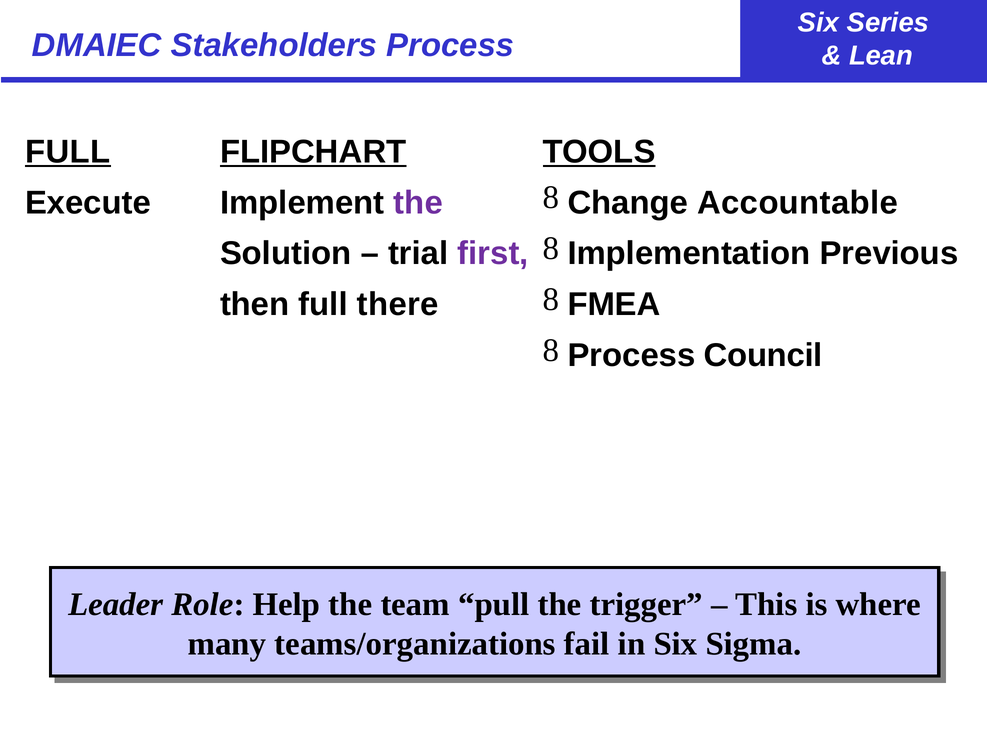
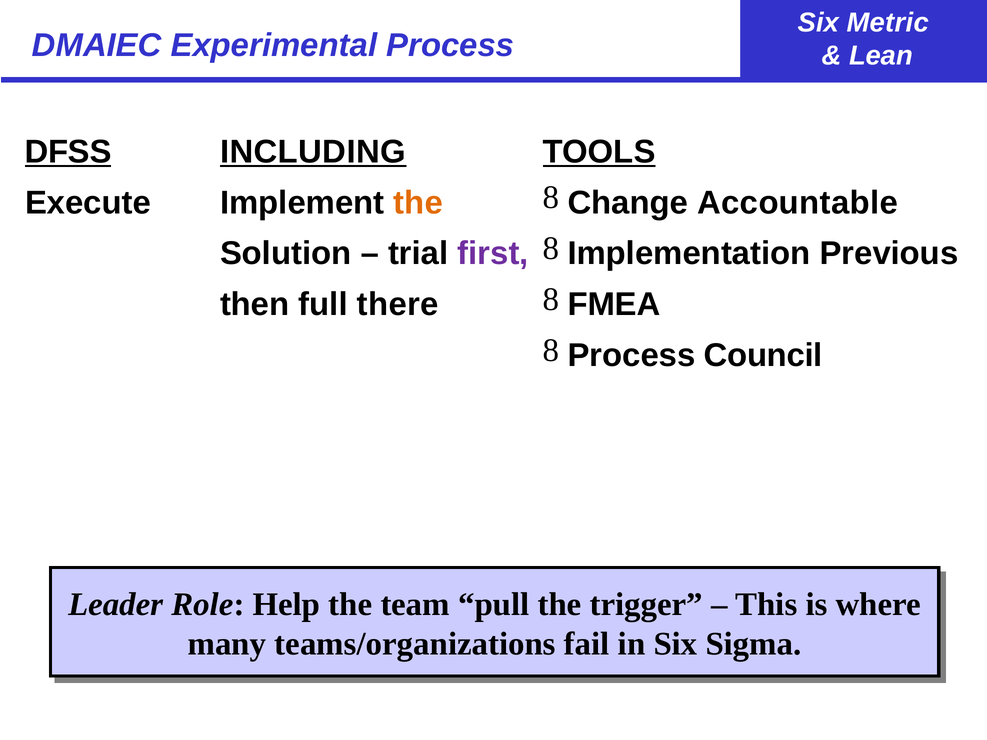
Series: Series -> Metric (888, 23)
Stakeholders: Stakeholders -> Experimental (274, 45)
FULL: FULL -> DFSS (68, 152)
FLIPCHART: FLIPCHART -> INCLUDING (313, 152)
the colour: purple -> orange (418, 203)
